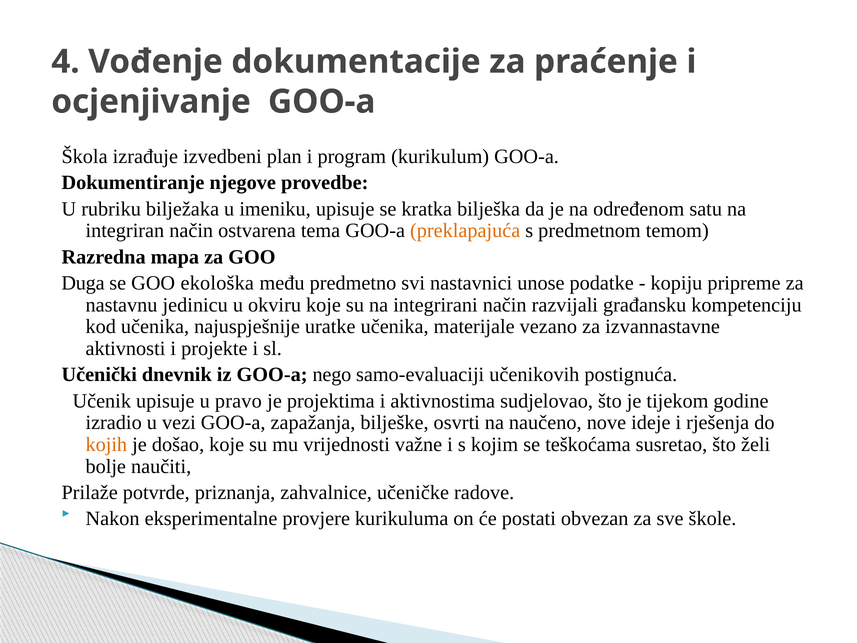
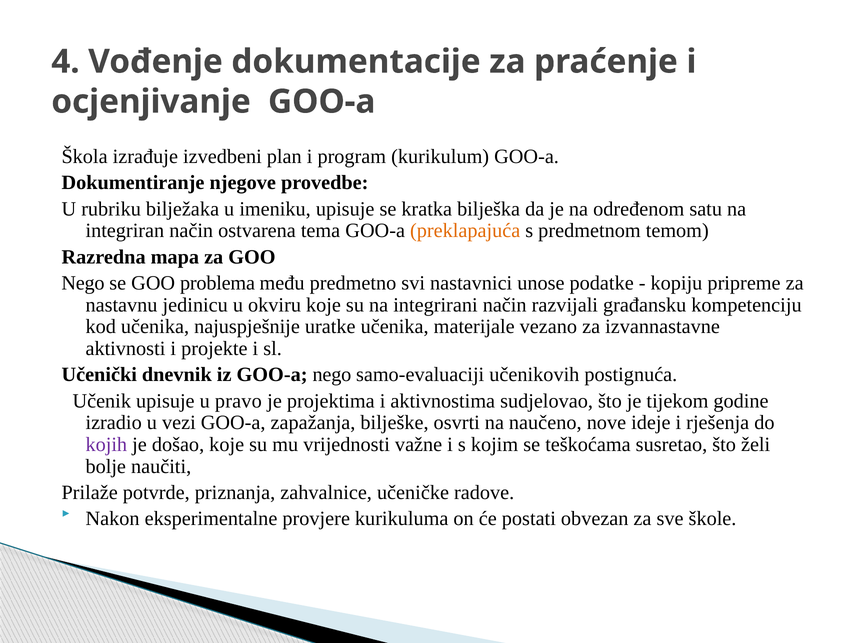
Duga: Duga -> Nego (83, 283)
ekološka: ekološka -> problema (217, 283)
kojih colour: orange -> purple (106, 444)
